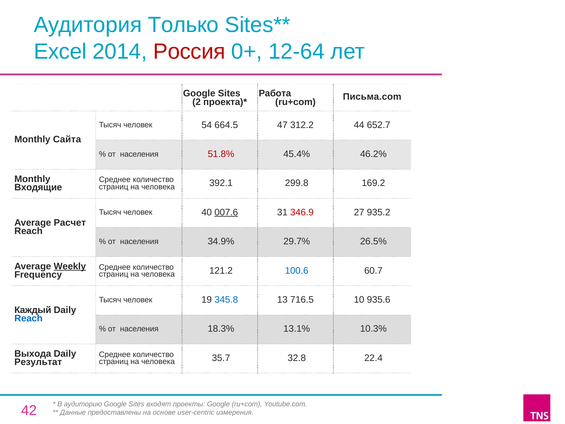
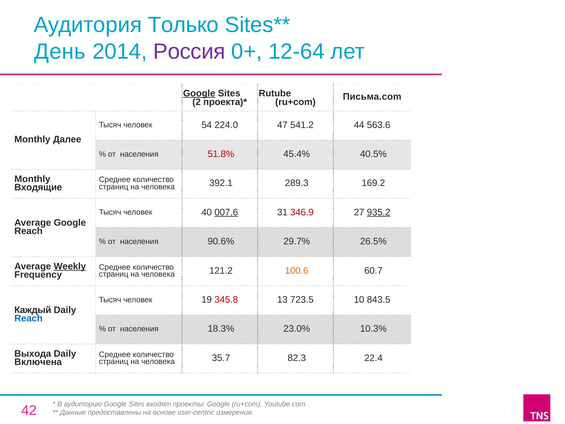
Excel: Excel -> День (60, 51)
Россия colour: red -> purple (189, 51)
Google underline: none -> present (199, 93)
Работа: Работа -> Rutube (275, 93)
664.5: 664.5 -> 224.0 (226, 125)
312.2: 312.2 -> 541.2 (302, 125)
652.7: 652.7 -> 563.6 (379, 125)
Сайта: Сайта -> Далее (67, 139)
46.2%: 46.2% -> 40.5% (373, 154)
299.8: 299.8 -> 289.3 (297, 183)
935.2 underline: none -> present (379, 212)
Average Расчет: Расчет -> Google (70, 223)
34.9%: 34.9% -> 90.6% (221, 241)
100.6 colour: blue -> orange (297, 270)
345.8 colour: blue -> red (226, 300)
716.5: 716.5 -> 723.5 (302, 300)
935.6: 935.6 -> 843.5 (379, 300)
13.1%: 13.1% -> 23.0% (297, 329)
Результат: Результат -> Включена (38, 362)
32.8: 32.8 -> 82.3 (297, 358)
